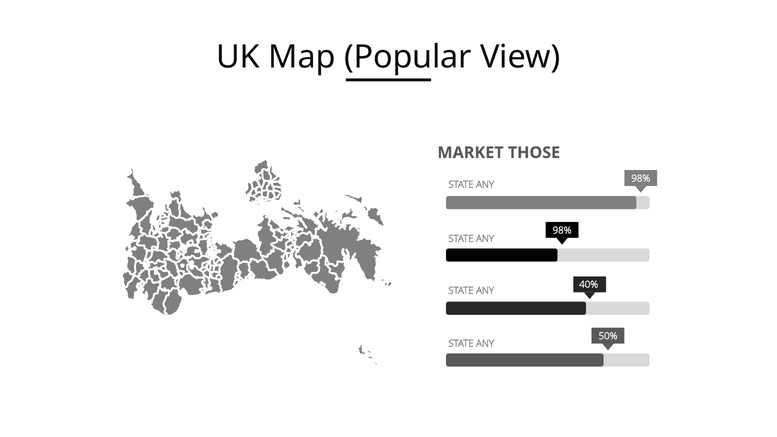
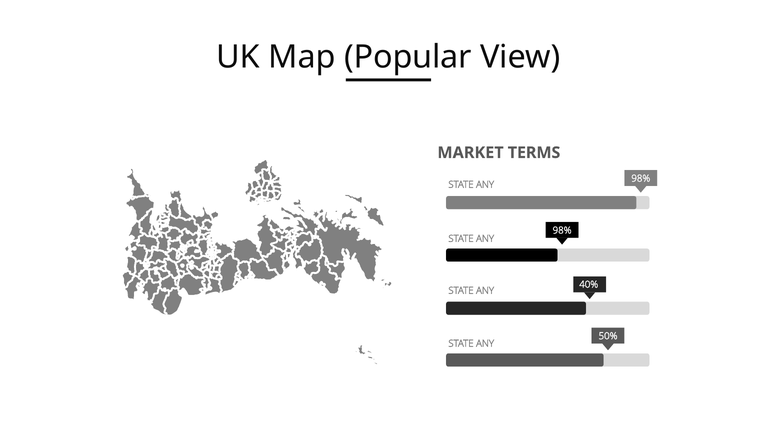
THOSE: THOSE -> TERMS (534, 153)
